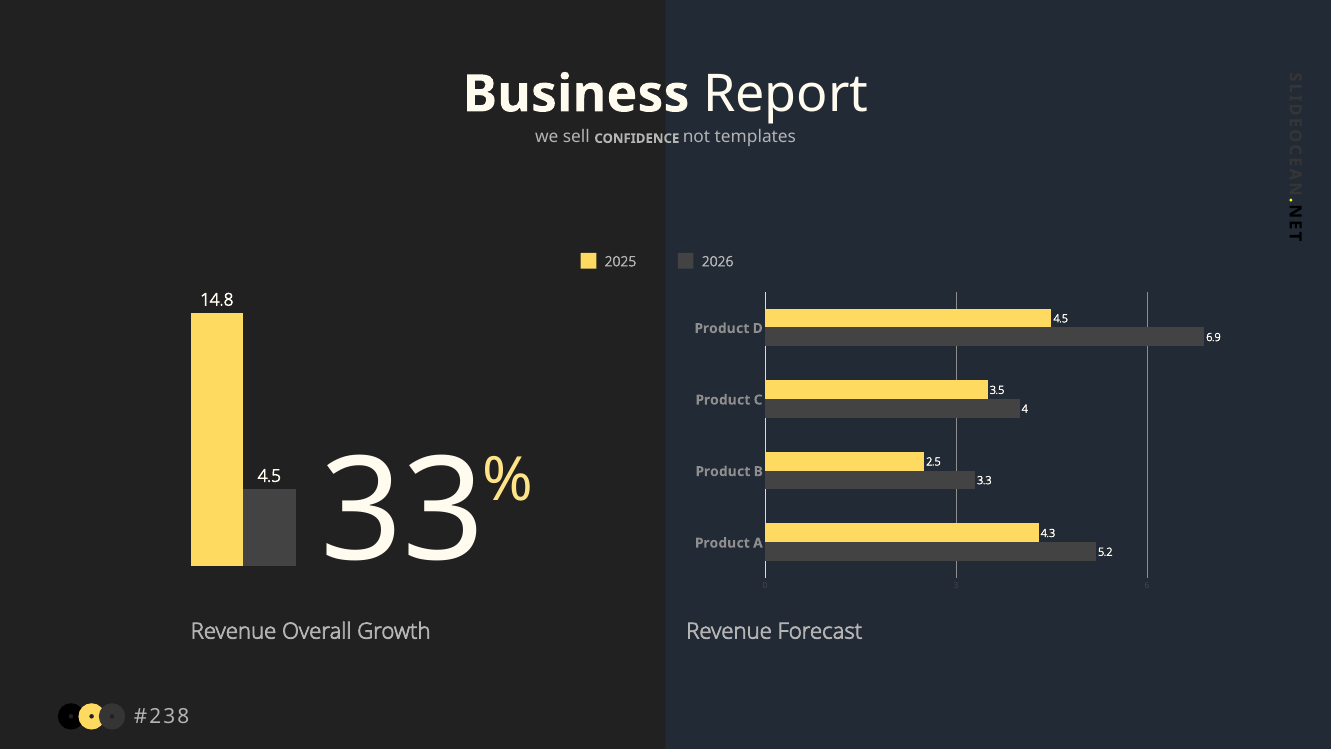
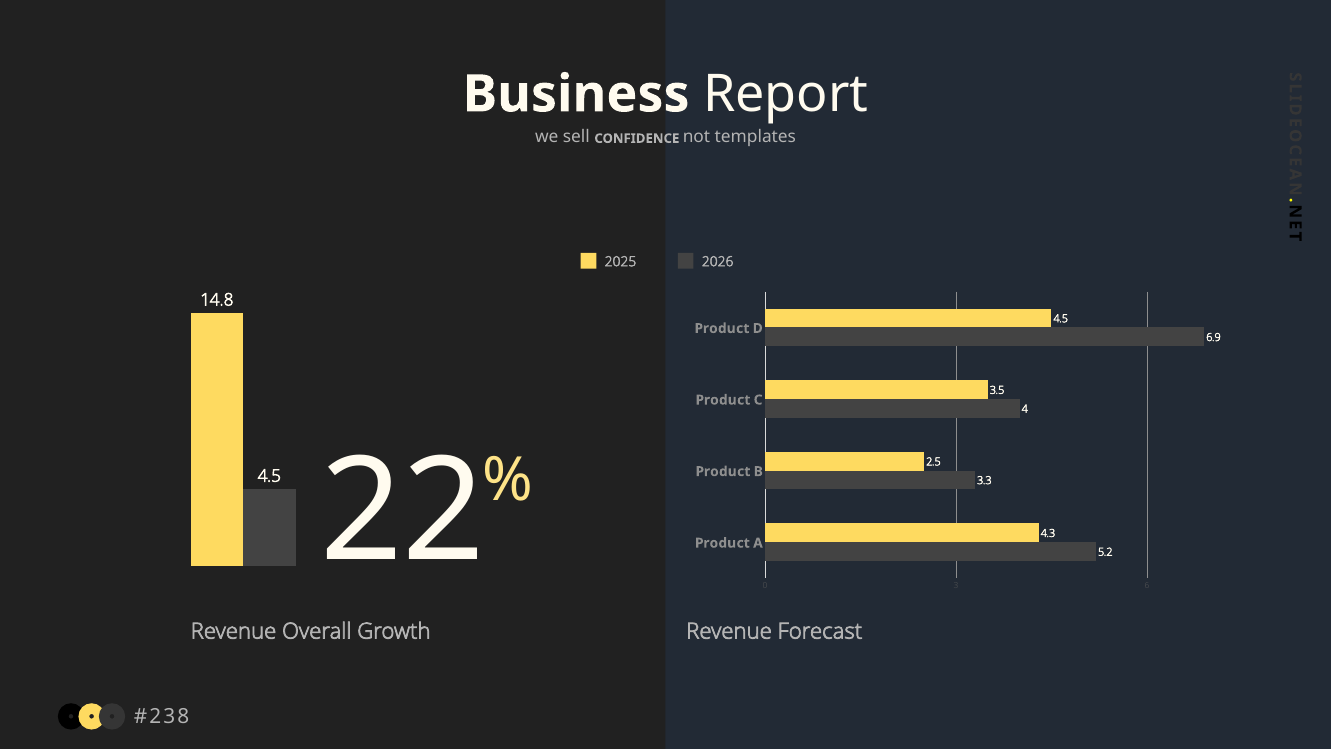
33: 33 -> 22 (403, 512)
